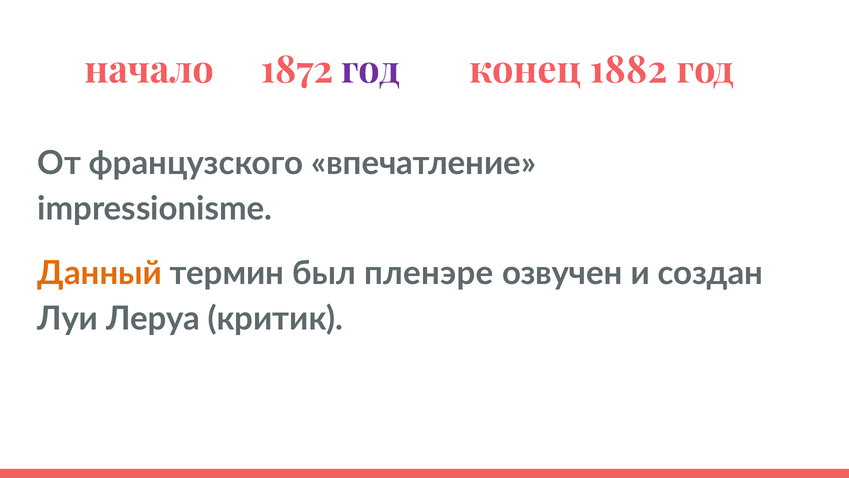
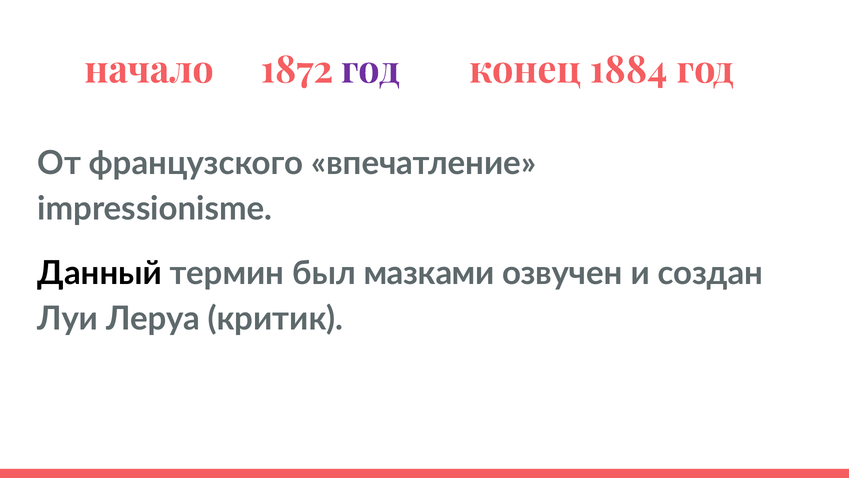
1882: 1882 -> 1884 (629, 70)
Данный colour: orange -> black (100, 273)
пленэре: пленэре -> мазками (429, 273)
